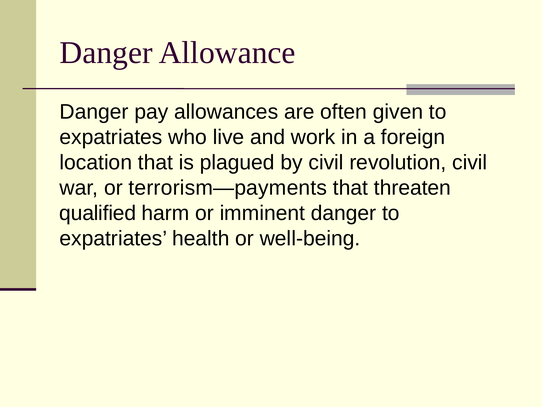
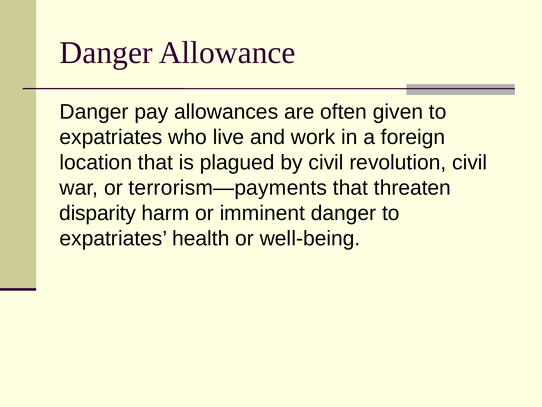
qualified: qualified -> disparity (98, 213)
